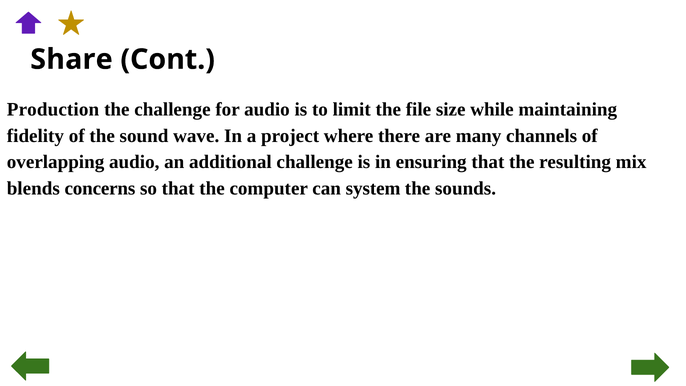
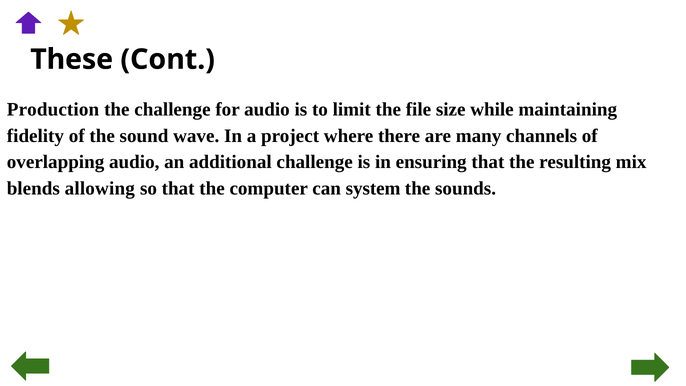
Share: Share -> These (72, 59)
concerns: concerns -> allowing (100, 188)
